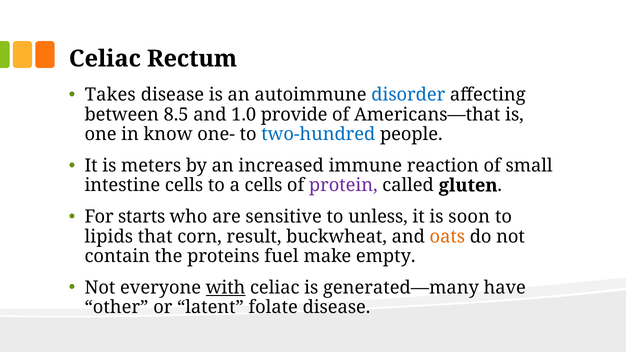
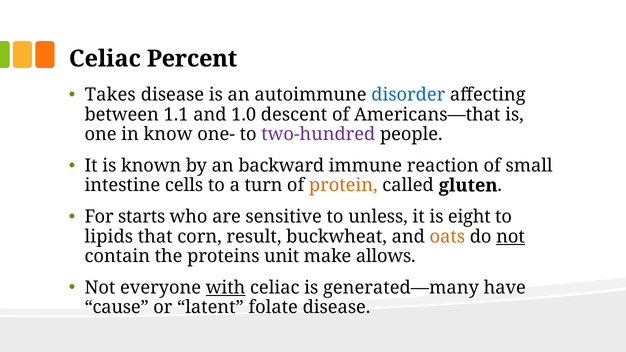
Rectum: Rectum -> Percent (192, 59)
8.5: 8.5 -> 1.1 (176, 115)
provide: provide -> descent (294, 115)
two-hundred colour: blue -> purple (318, 134)
meters: meters -> known (151, 166)
increased: increased -> backward (281, 166)
a cells: cells -> turn (264, 186)
protein colour: purple -> orange (343, 186)
soon: soon -> eight (469, 217)
not underline: none -> present (511, 237)
fuel: fuel -> unit (282, 256)
empty: empty -> allows (386, 256)
other: other -> cause (117, 307)
